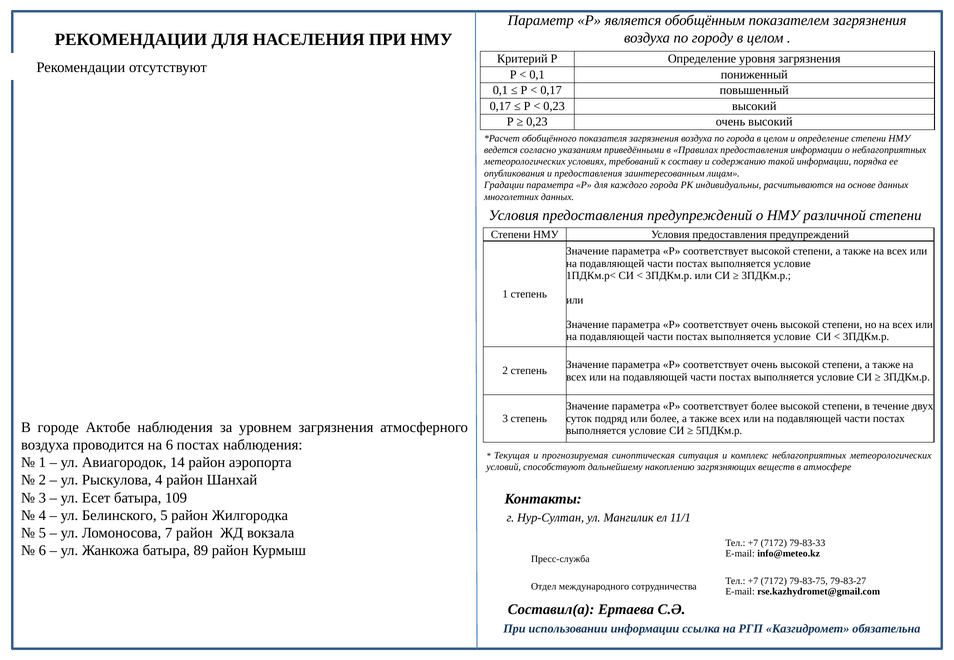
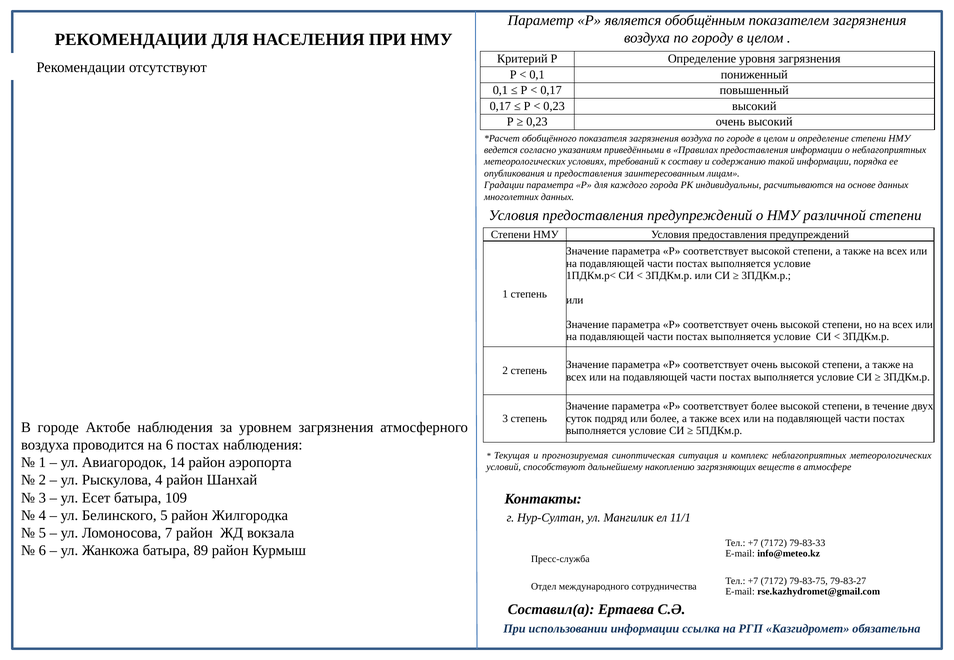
по города: города -> городе (741, 138)
